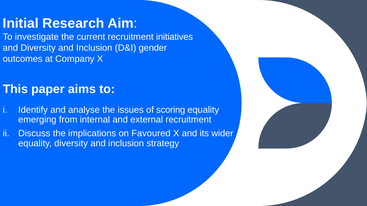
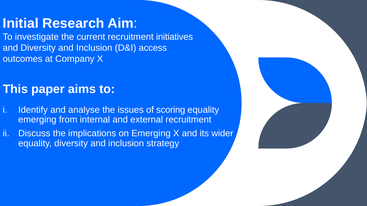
gender: gender -> access (153, 48)
on Favoured: Favoured -> Emerging (151, 134)
